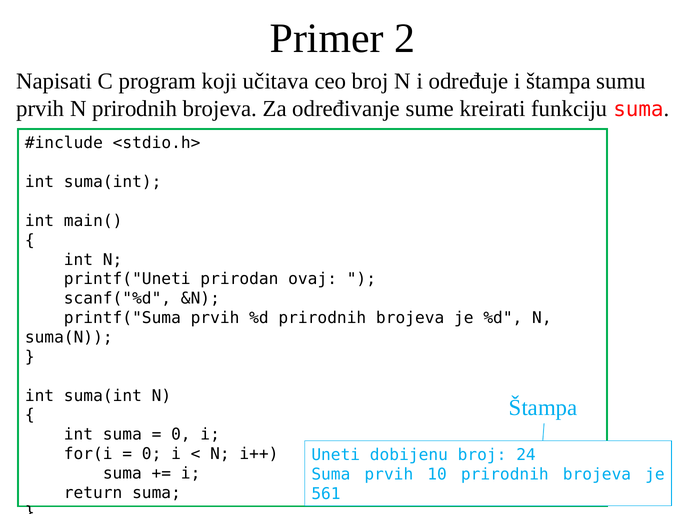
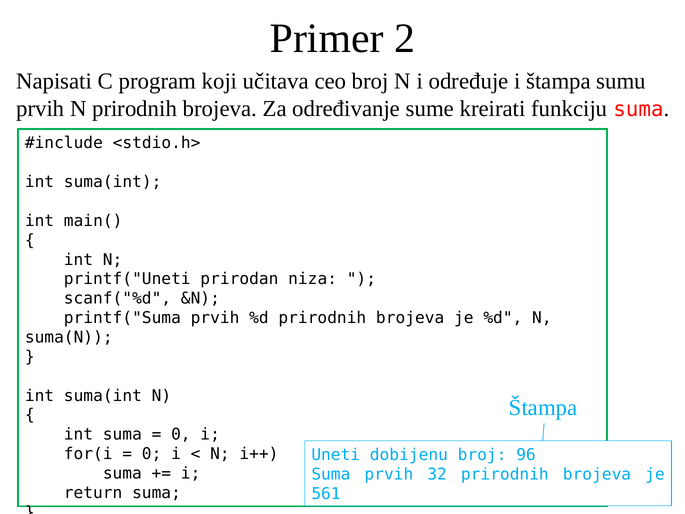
ovaj: ovaj -> niza (313, 279)
24: 24 -> 96 (526, 455)
10: 10 -> 32 (437, 474)
